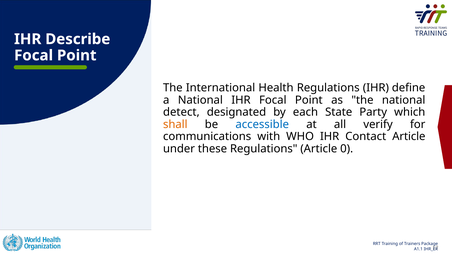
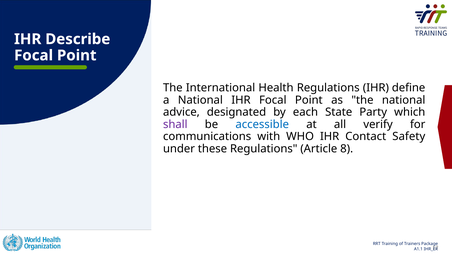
detect: detect -> advice (181, 112)
shall colour: orange -> purple (175, 125)
Contact Article: Article -> Safety (409, 137)
0: 0 -> 8 (347, 149)
